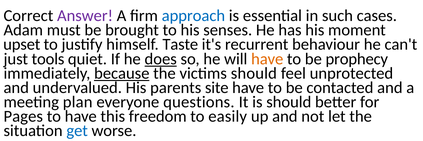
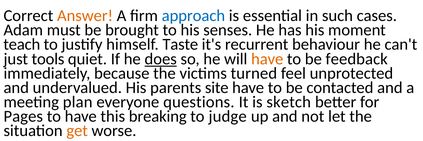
Answer colour: purple -> orange (85, 16)
upset: upset -> teach (22, 44)
prophecy: prophecy -> feedback (357, 59)
because underline: present -> none (122, 73)
victims should: should -> turned (254, 73)
is should: should -> sketch (289, 102)
freedom: freedom -> breaking (158, 116)
easily: easily -> judge (228, 116)
get colour: blue -> orange (77, 131)
